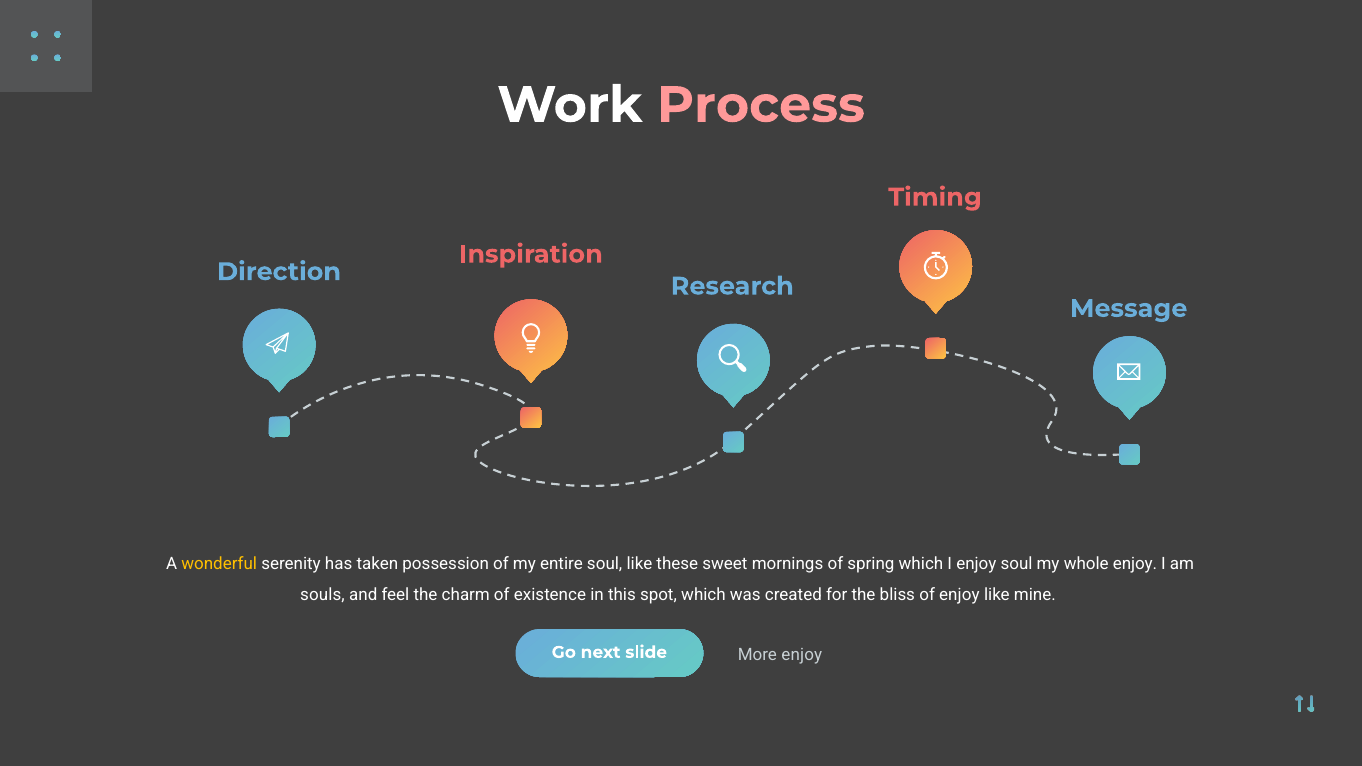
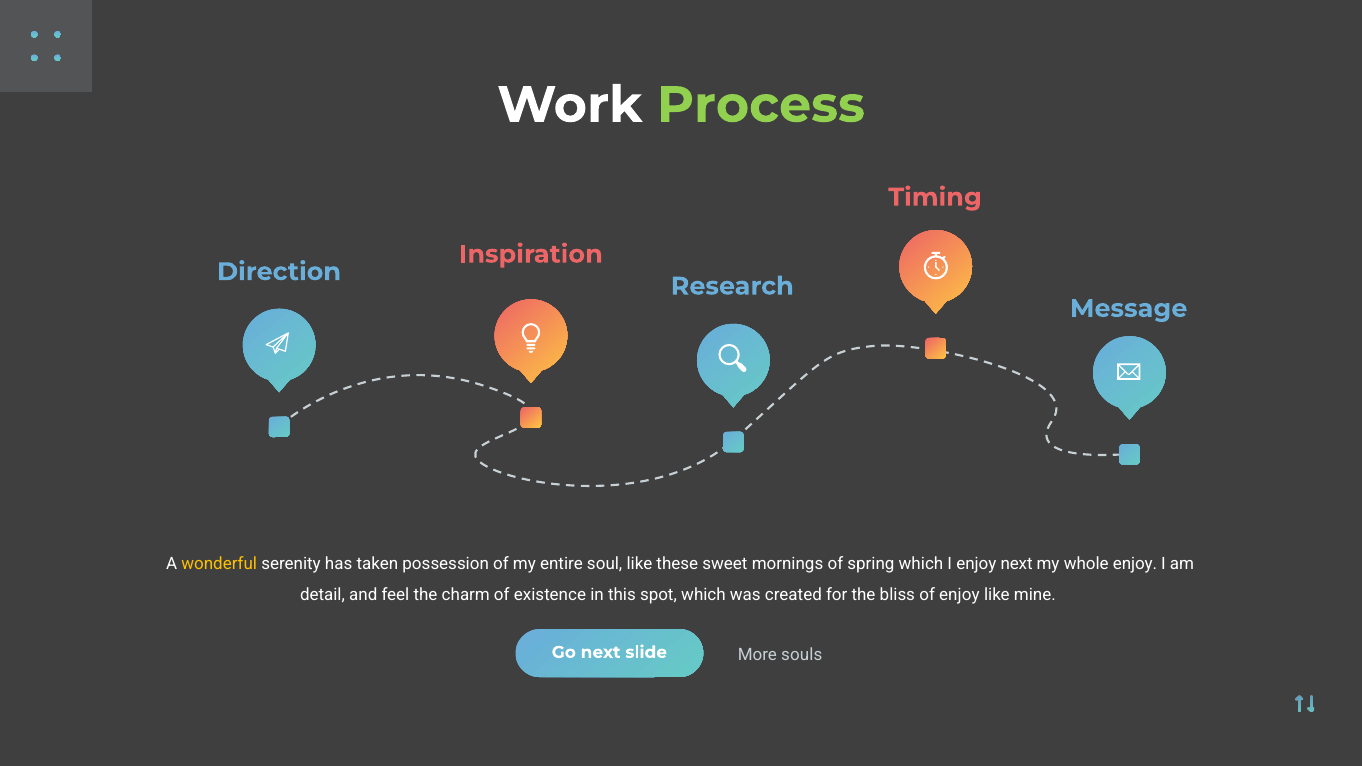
Process colour: pink -> light green (761, 105)
enjoy soul: soul -> next (1017, 564)
souls: souls -> detail (323, 595)
More enjoy: enjoy -> souls (802, 655)
